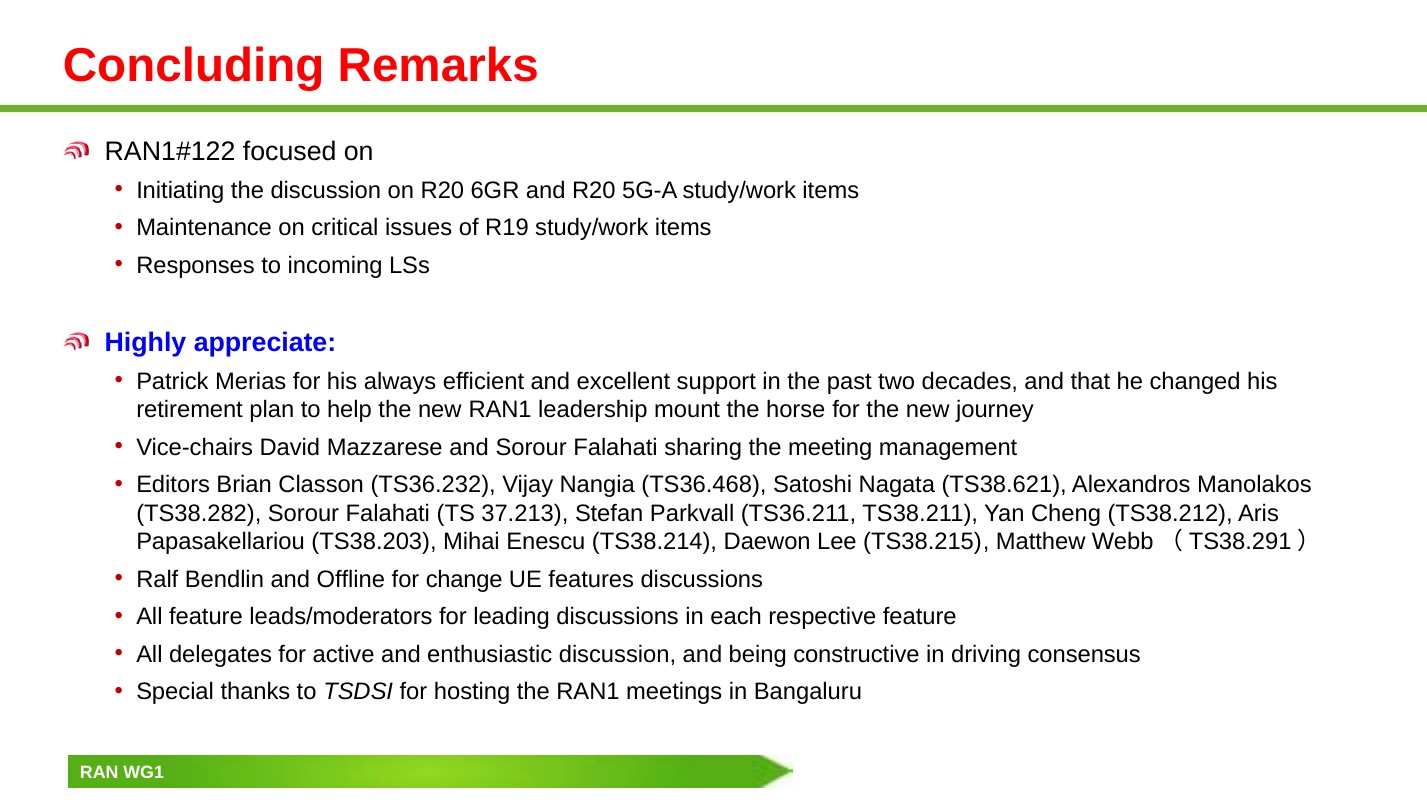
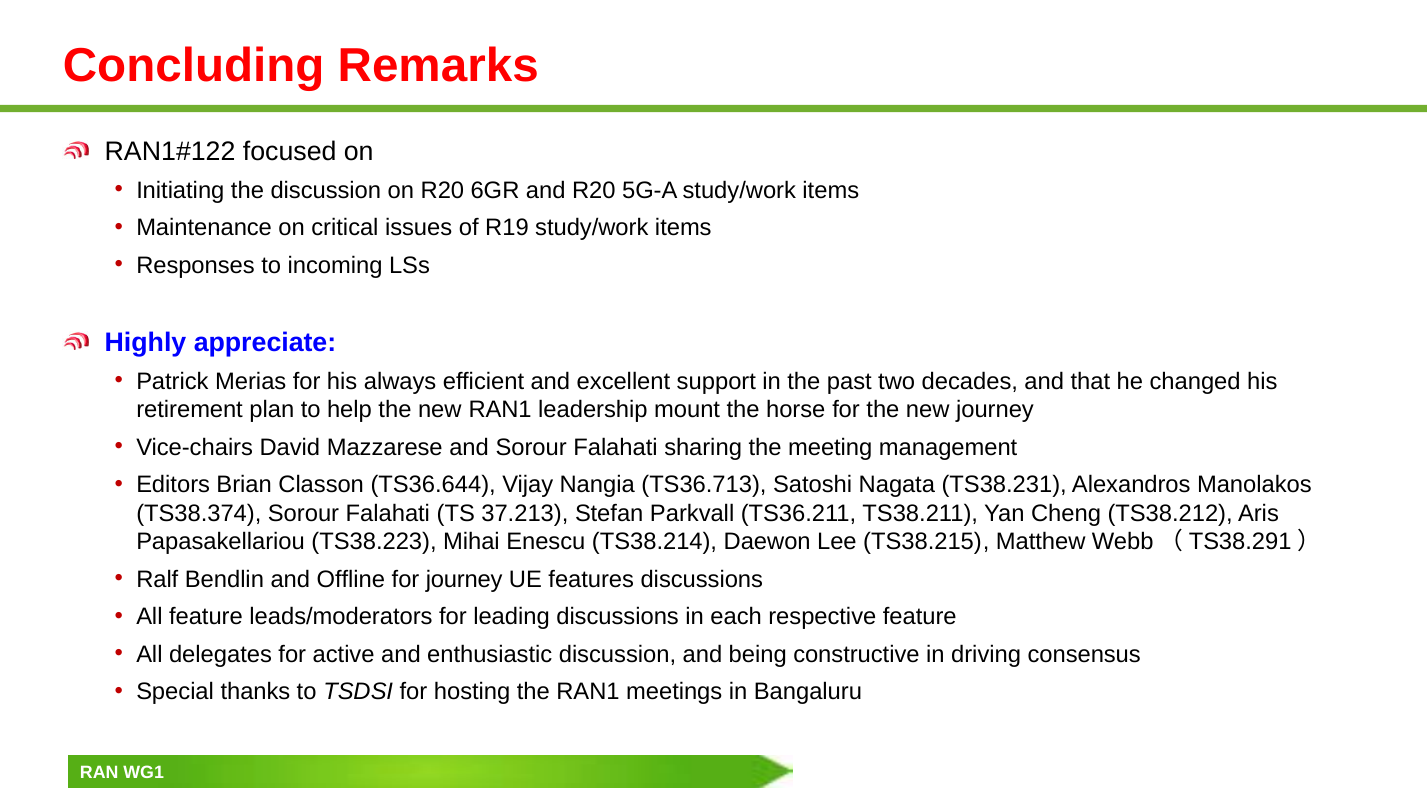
TS36.232: TS36.232 -> TS36.644 (433, 485)
TS36.468: TS36.468 -> TS36.713 (704, 485)
TS38.621: TS38.621 -> TS38.231 (1004, 485)
TS38.282: TS38.282 -> TS38.374 (199, 513)
TS38.203: TS38.203 -> TS38.223 (374, 542)
for change: change -> journey (464, 579)
